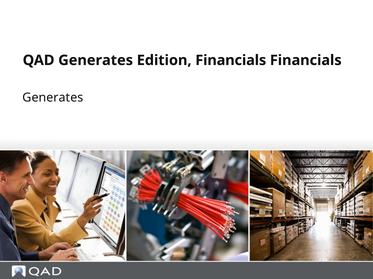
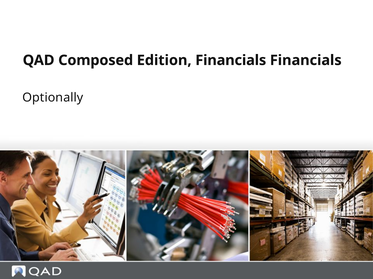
QAD Generates: Generates -> Composed (96, 60)
Generates: Generates -> Optionally (53, 98)
